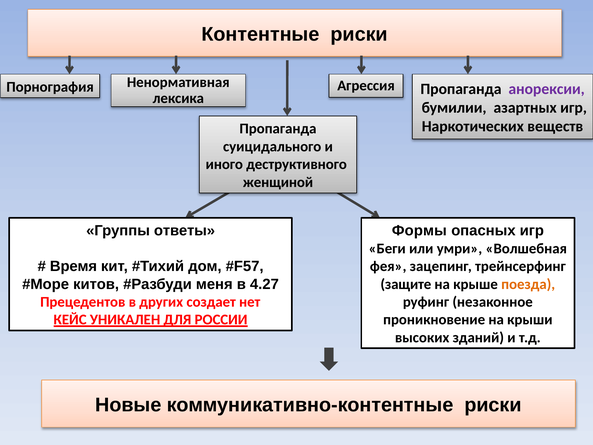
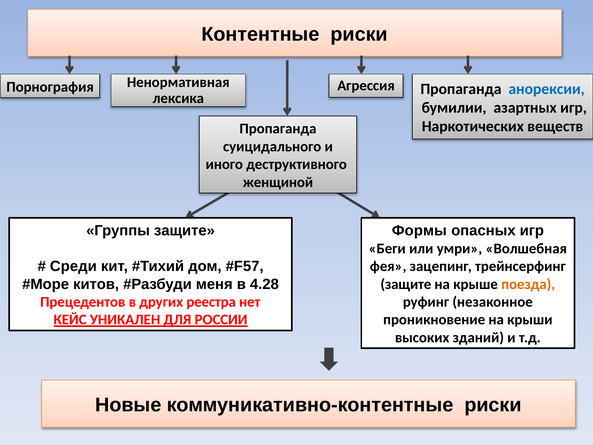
анорексии colour: purple -> blue (547, 89)
Группы ответы: ответы -> защите (184, 231)
Время: Время -> Среди (73, 266)
4.27: 4.27 -> 4.28 (264, 284)
создает: создает -> реестра (211, 302)
